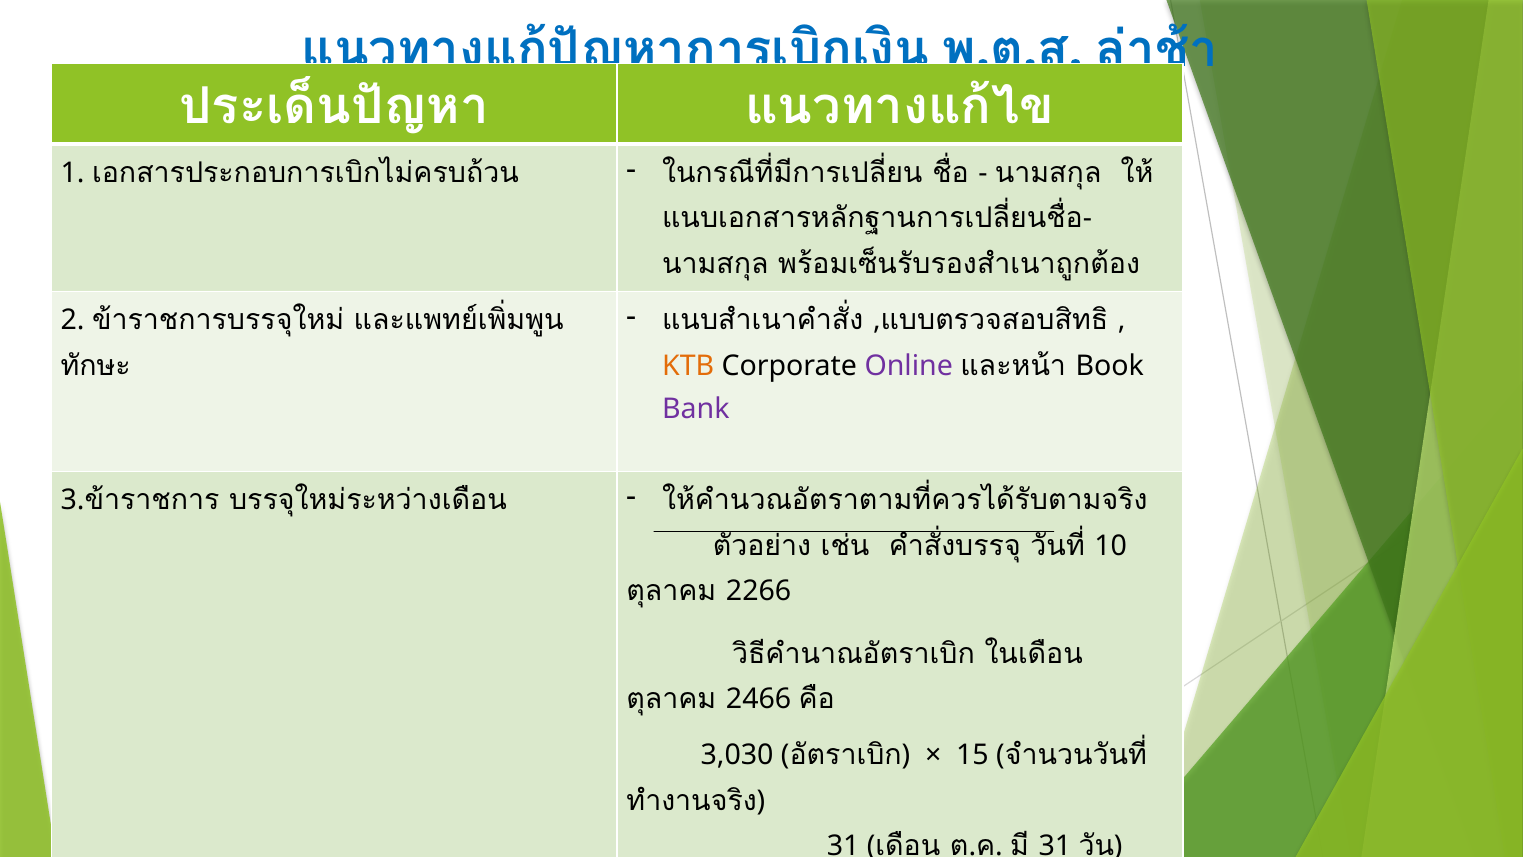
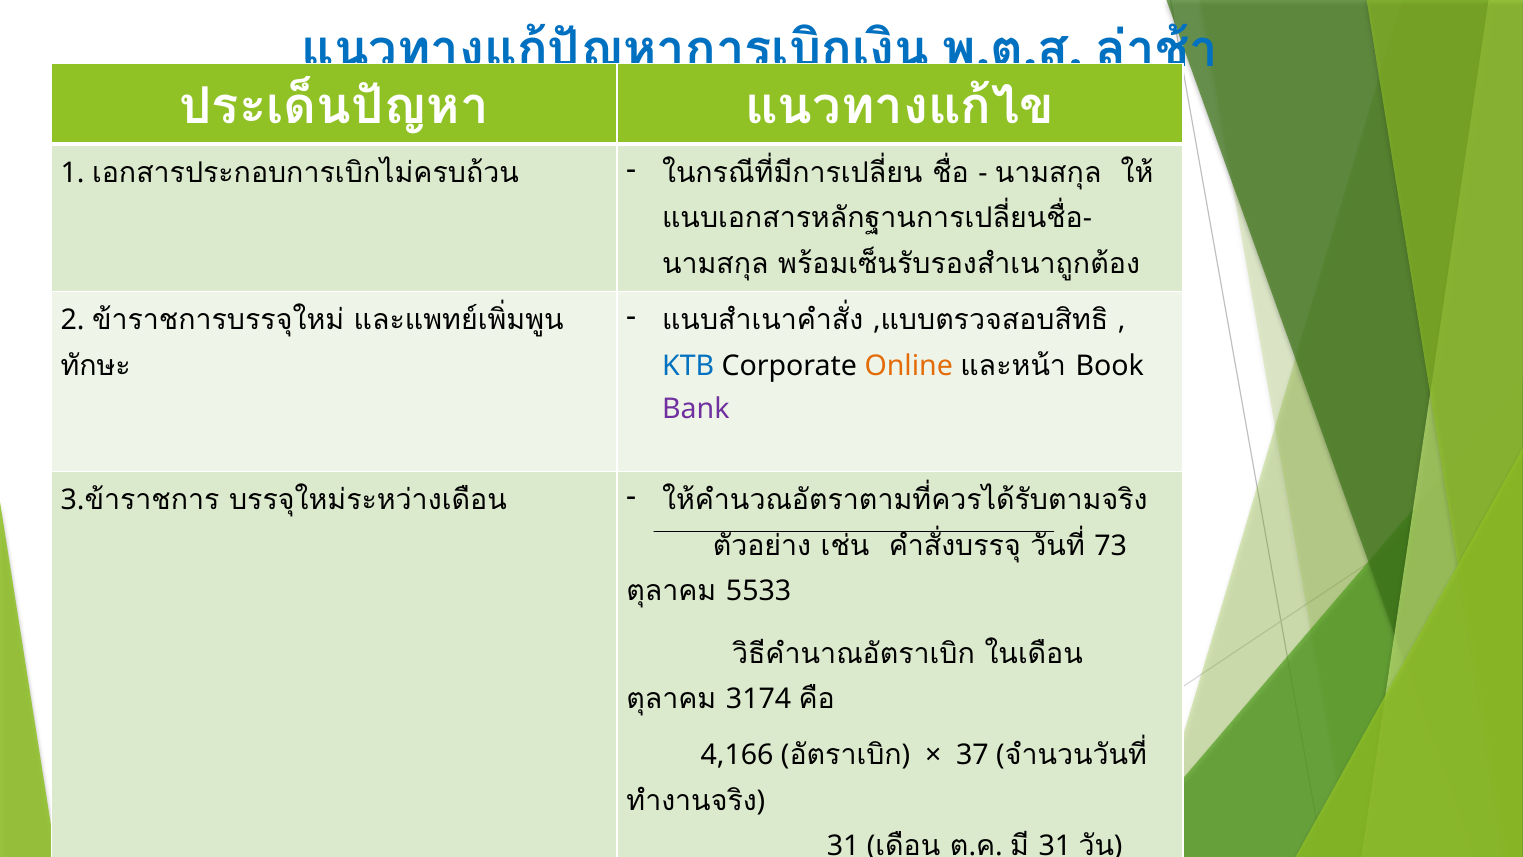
KTB colour: orange -> blue (688, 366)
Online colour: purple -> orange (909, 366)
10: 10 -> 73 (1111, 545)
2266: 2266 -> 5533 (759, 591)
2466: 2466 -> 3174 (759, 699)
3,030: 3,030 -> 4,166 (737, 755)
15: 15 -> 37 (972, 755)
